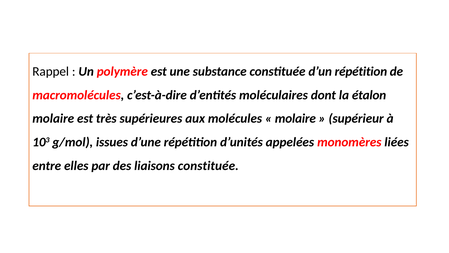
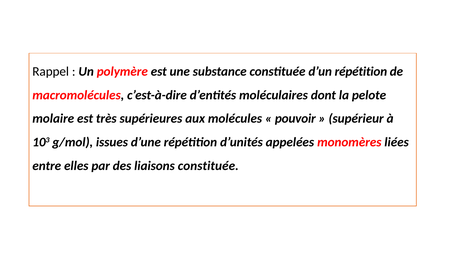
étalon: étalon -> pelote (369, 95)
molaire: molaire -> pouvoir (295, 118)
